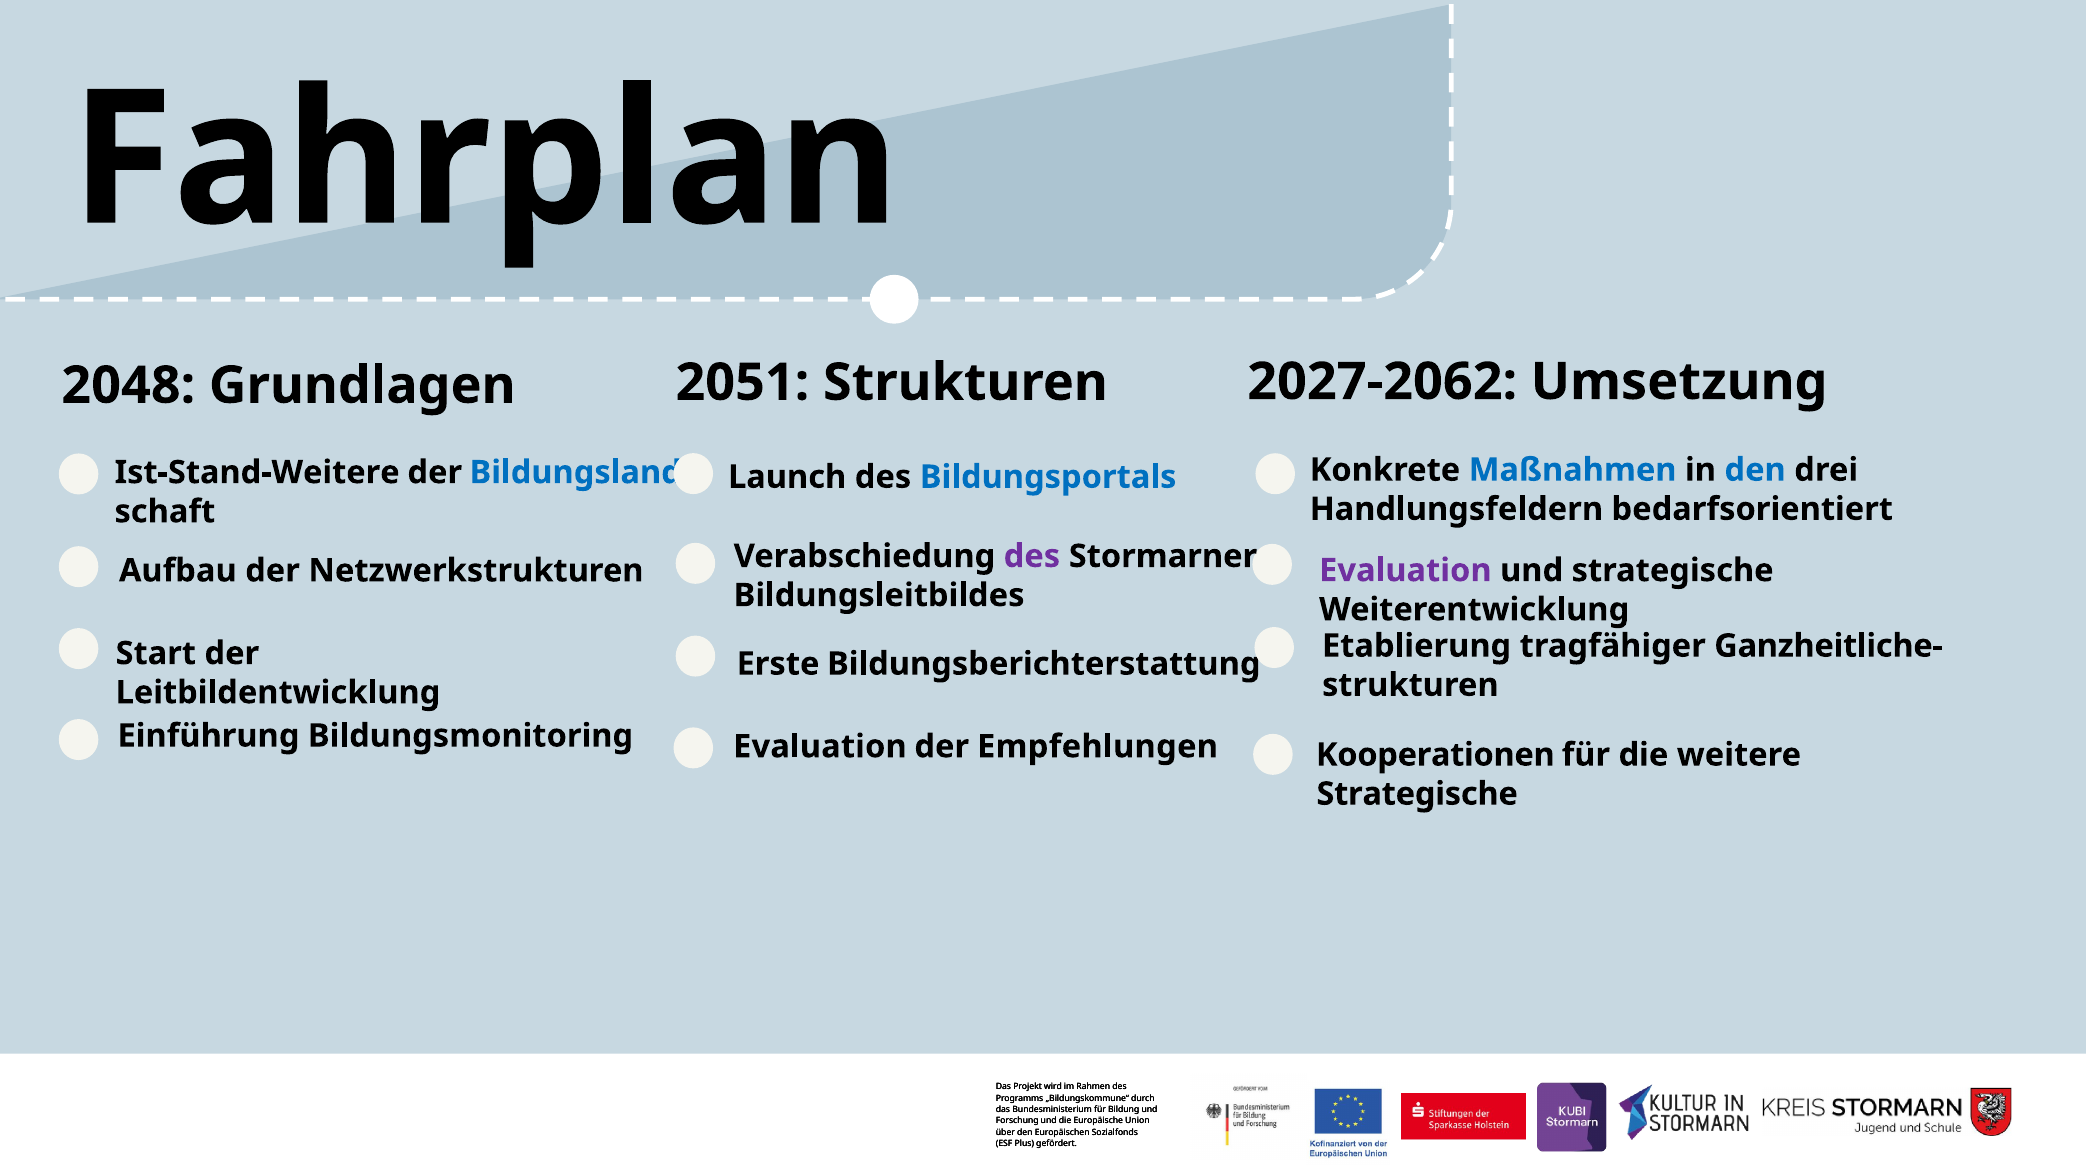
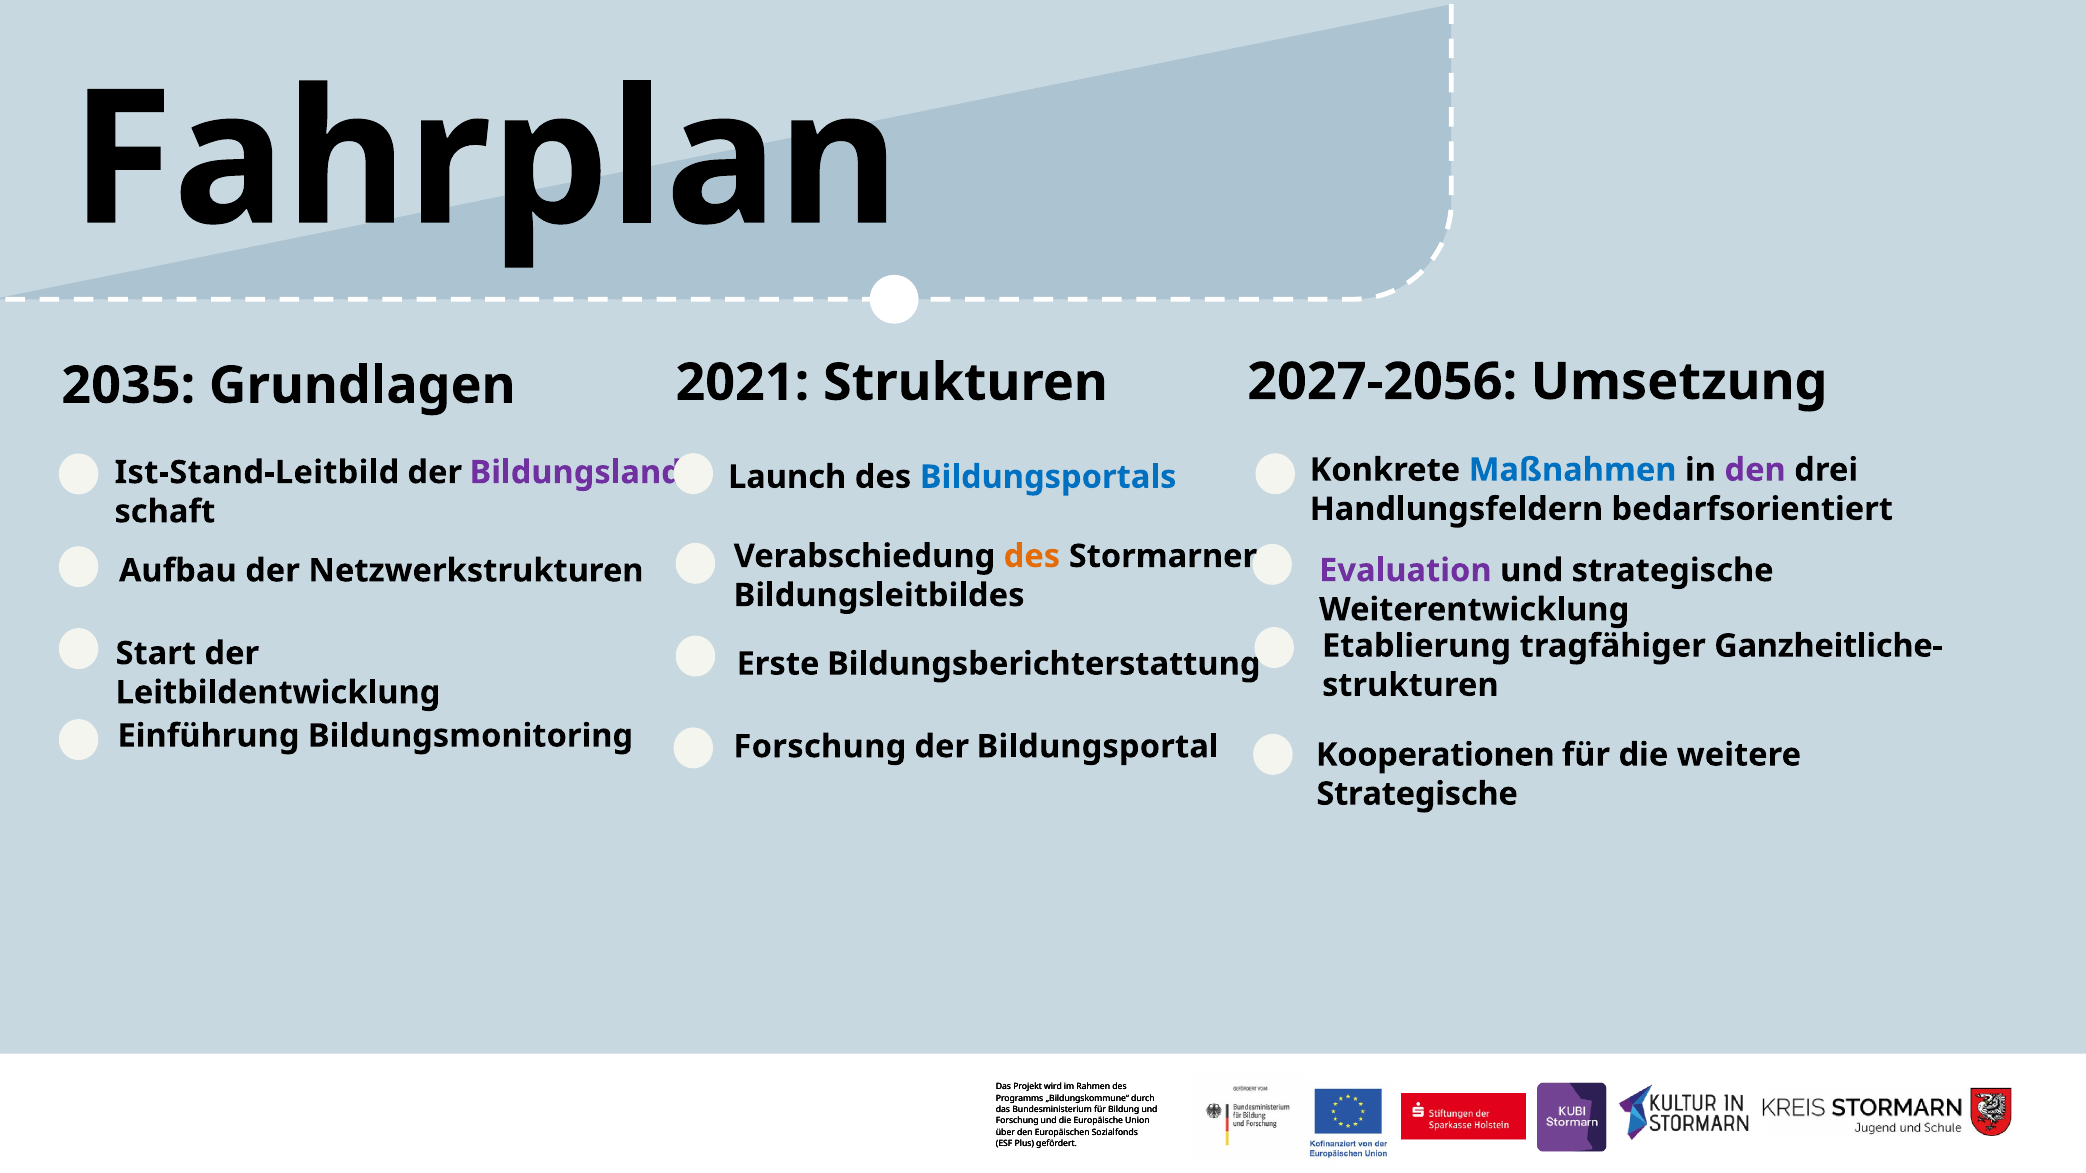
2051: 2051 -> 2021 (742, 383)
2027-2062: 2027-2062 -> 2027-2056 (1382, 382)
2048: 2048 -> 2035 (128, 386)
den colour: blue -> purple (1755, 470)
Ist-Stand-Weitere: Ist-Stand-Weitere -> Ist-Stand-Leitbild (257, 473)
Bildungsland- colour: blue -> purple (581, 473)
des colour: purple -> orange (1032, 556)
Evaluation: Evaluation -> Forschung (820, 747)
Empfehlungen: Empfehlungen -> Bildungsportal (1098, 747)
